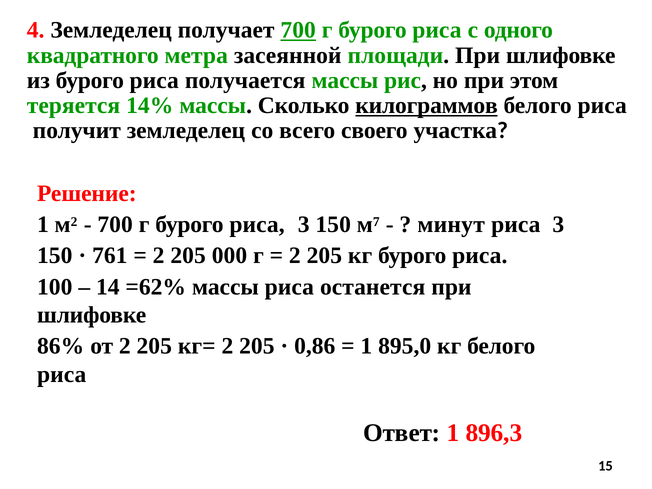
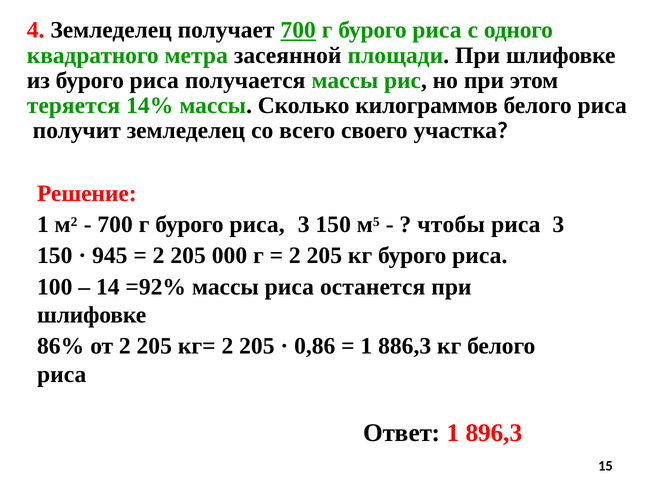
килограммов underline: present -> none (427, 106)
7: 7 -> 5 (376, 222)
минут: минут -> чтобы (451, 225)
761: 761 -> 945 (110, 256)
=62%: =62% -> =92% (156, 287)
895,0: 895,0 -> 886,3 (405, 346)
